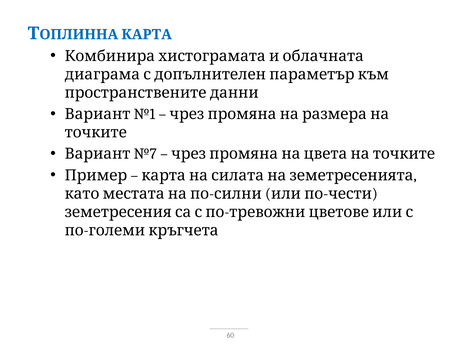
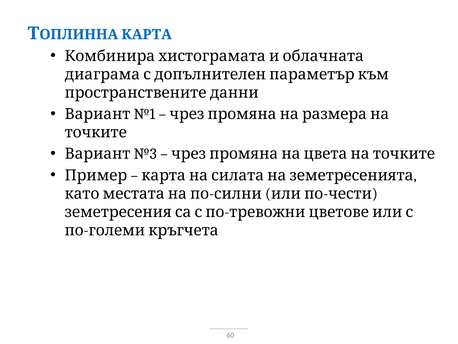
№7: №7 -> №3 (145, 154)
